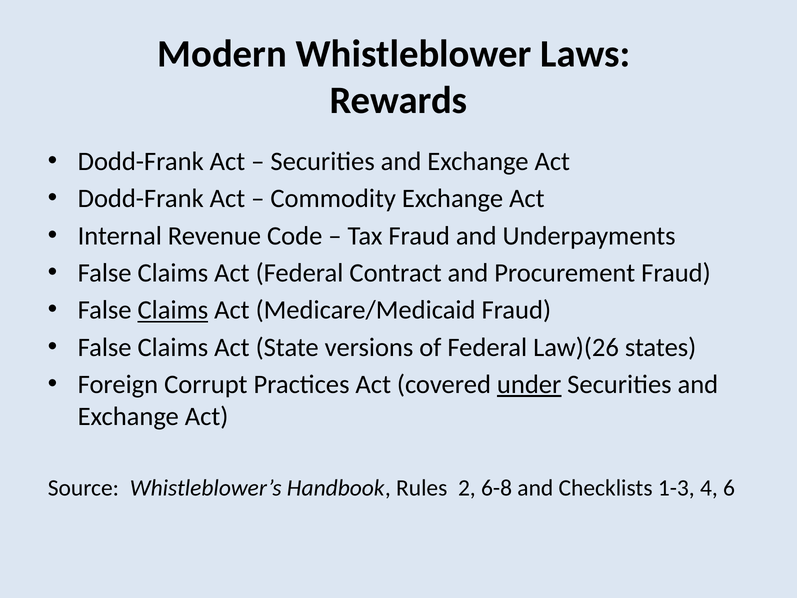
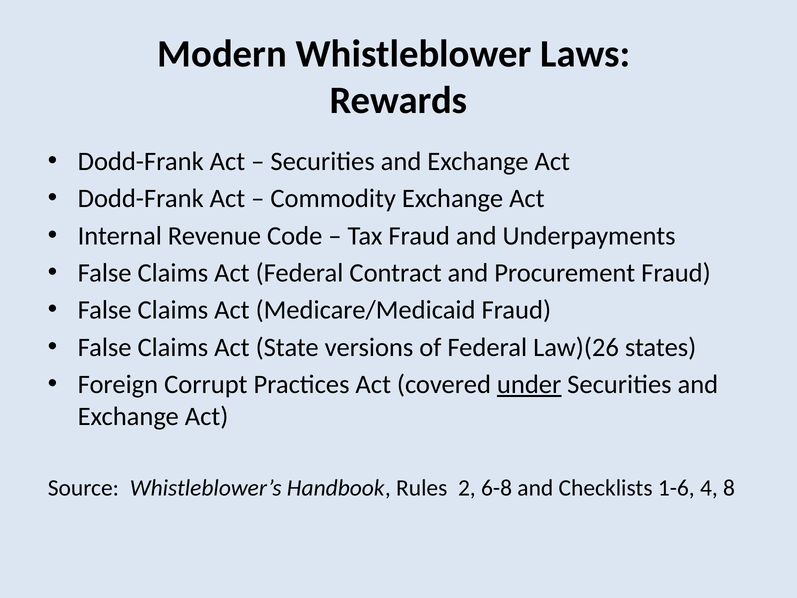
Claims underline: present -> none (173, 310)
1-3: 1-3 -> 1-6 (676, 488)
6: 6 -> 8 (729, 488)
